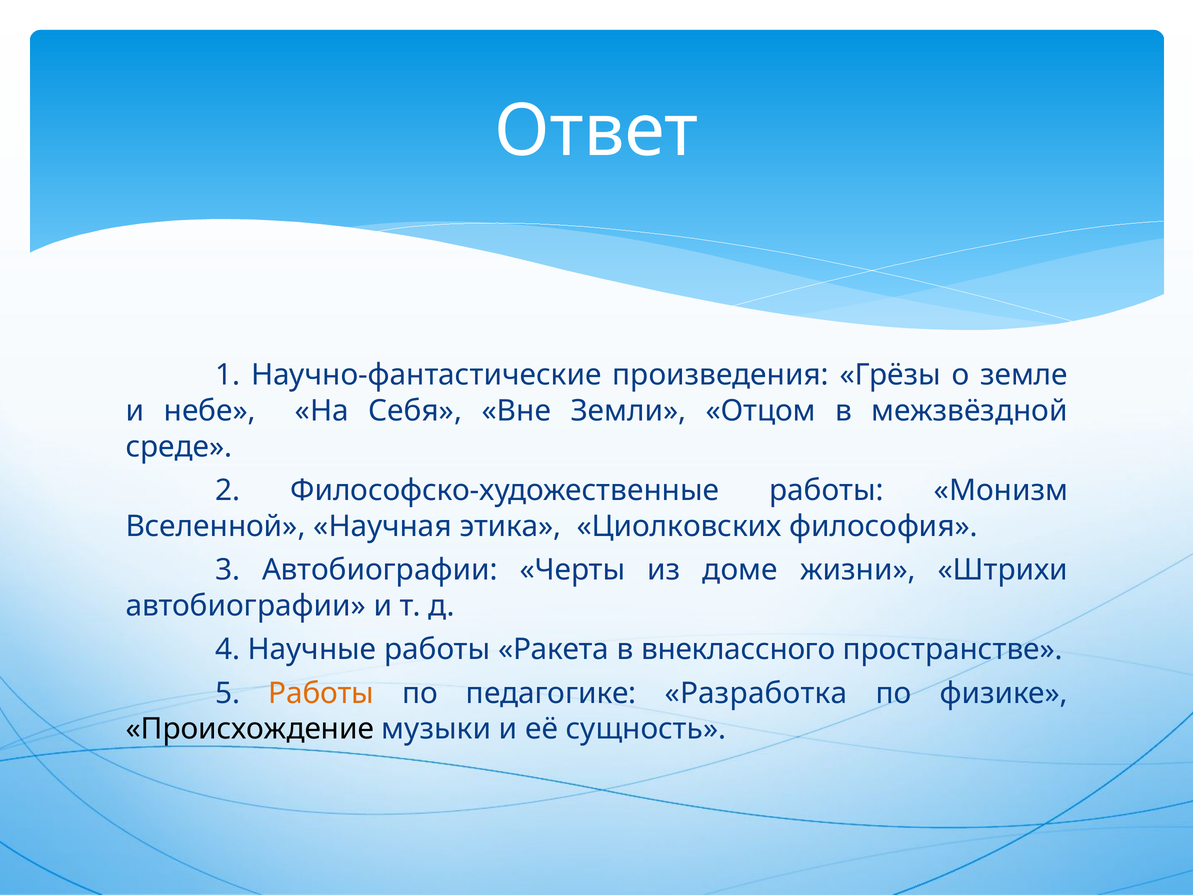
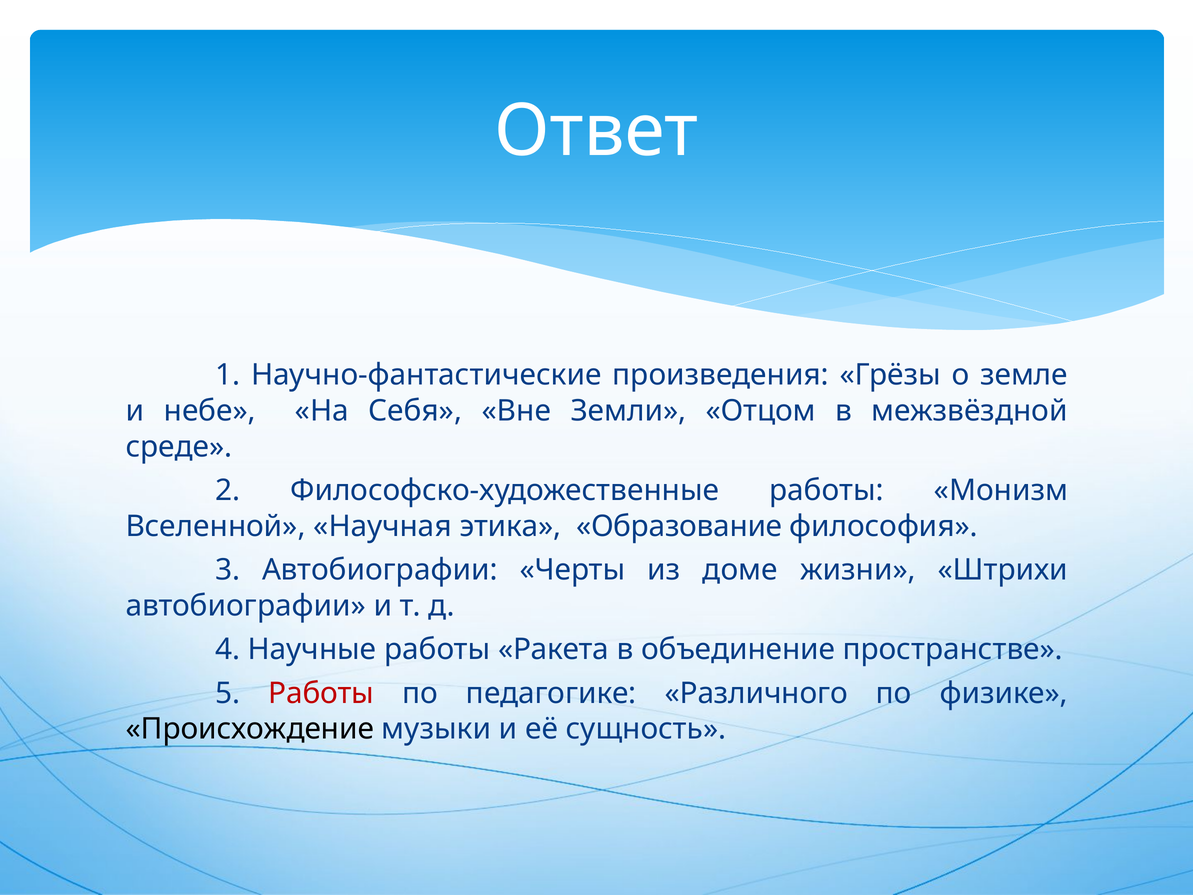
Циолковских: Циолковских -> Образование (679, 526)
внеклассного: внеклассного -> объединение (738, 649)
Работы colour: orange -> red (321, 693)
Разработка: Разработка -> Различного (756, 693)
